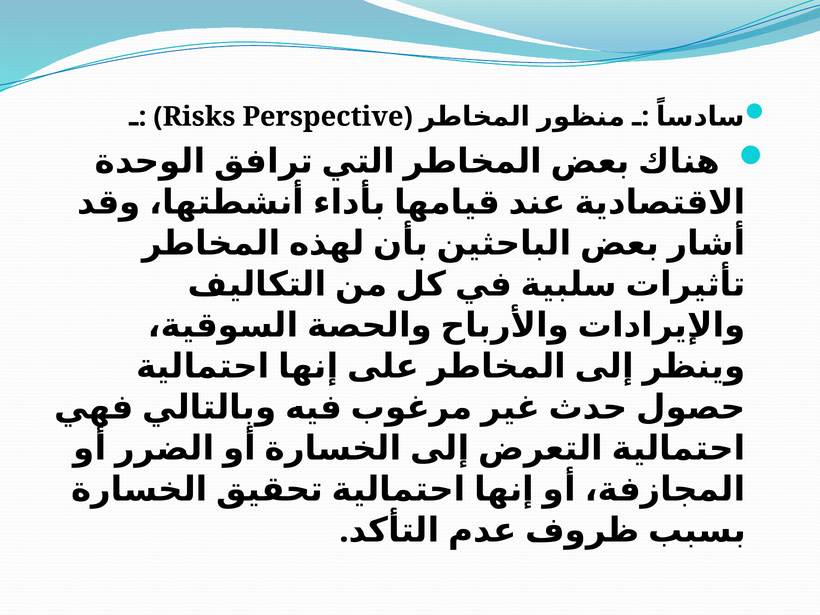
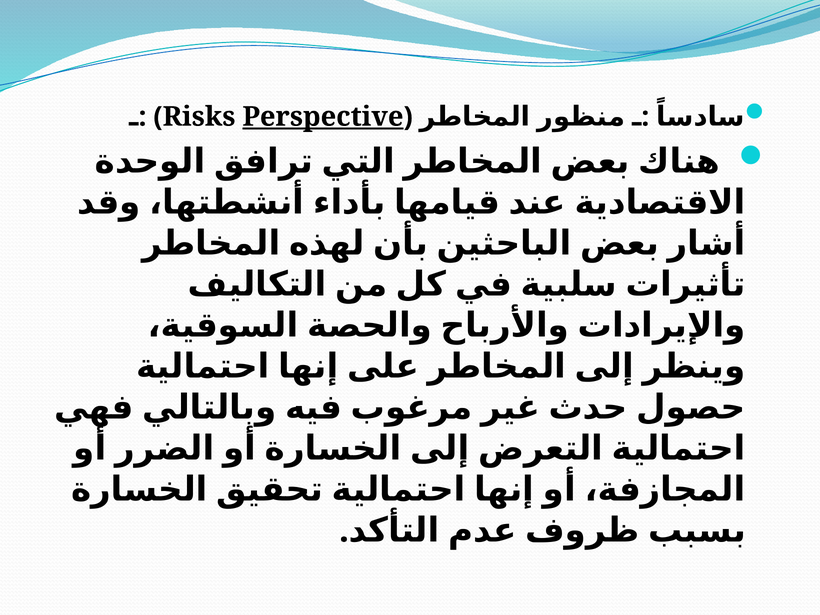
Perspective underline: none -> present (323, 117)
